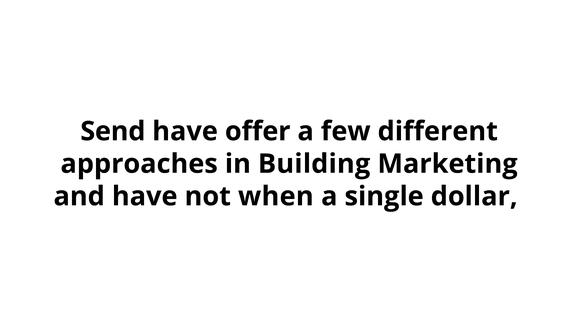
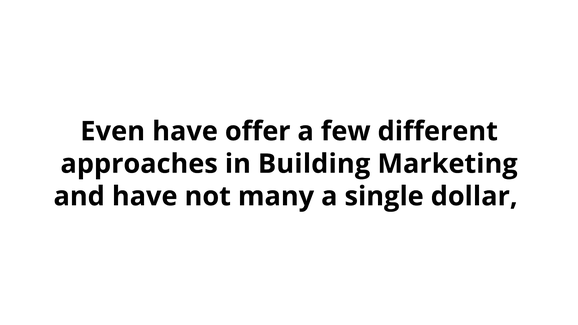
Send: Send -> Even (113, 131)
when: when -> many (276, 196)
